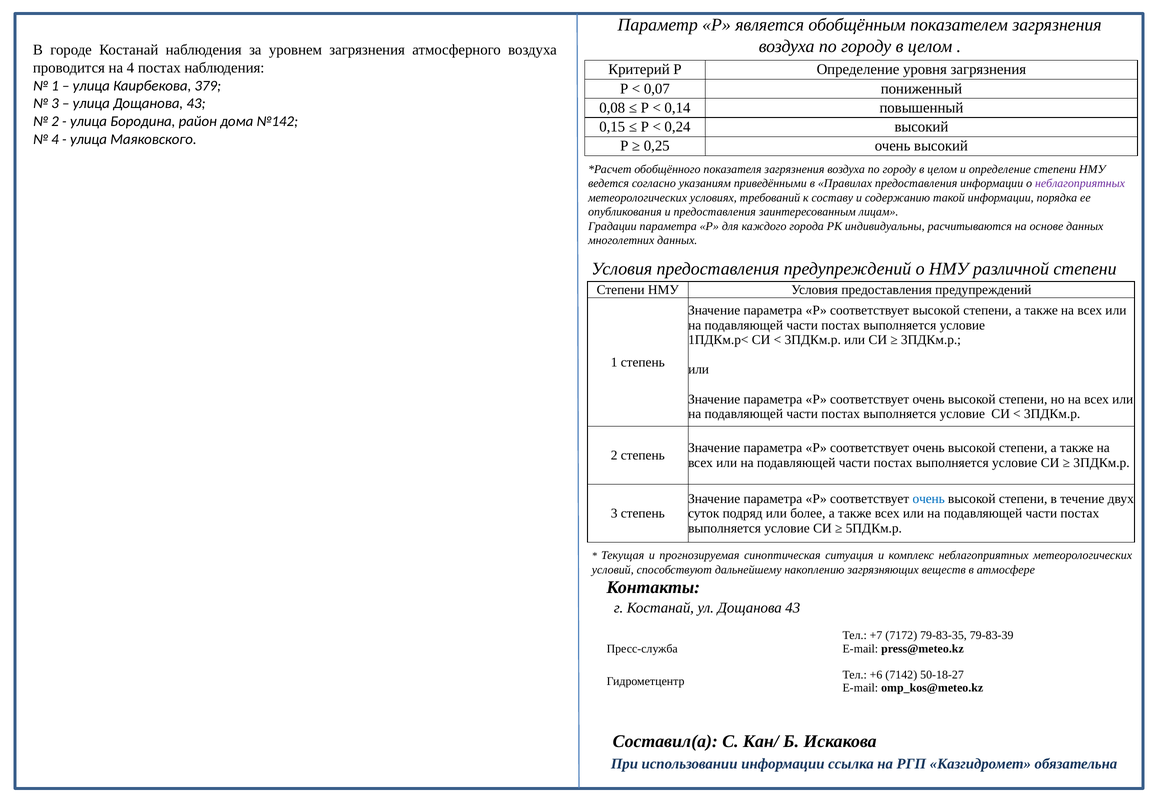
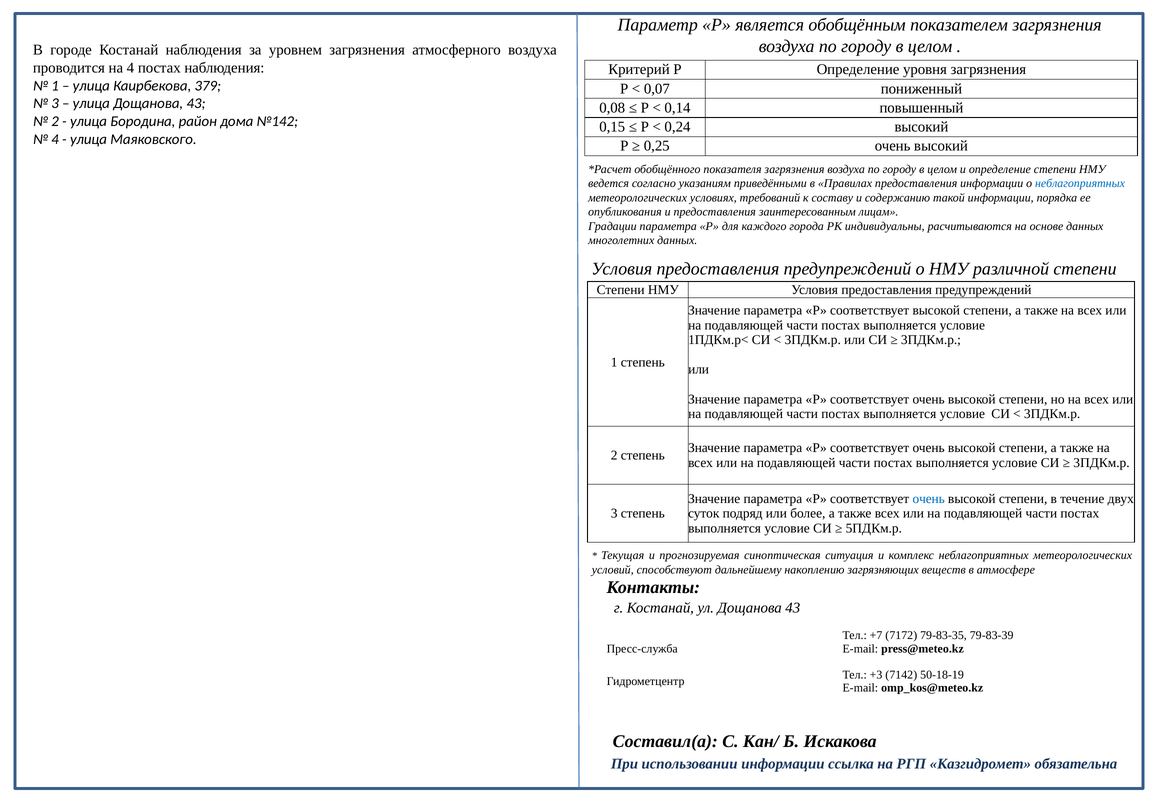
неблагоприятных colour: purple -> blue (1080, 183)
+6: +6 -> +3 (876, 675)
50-18-27: 50-18-27 -> 50-18-19 (942, 675)
